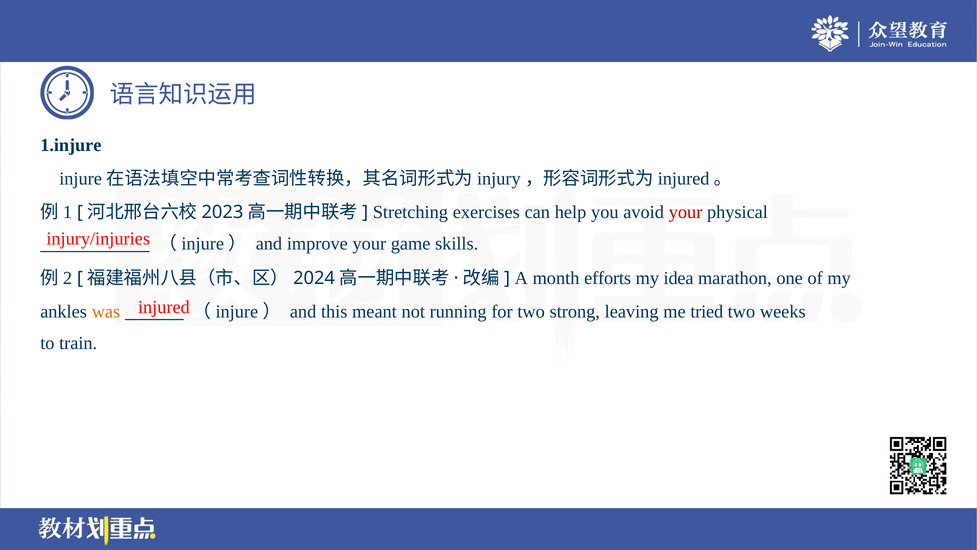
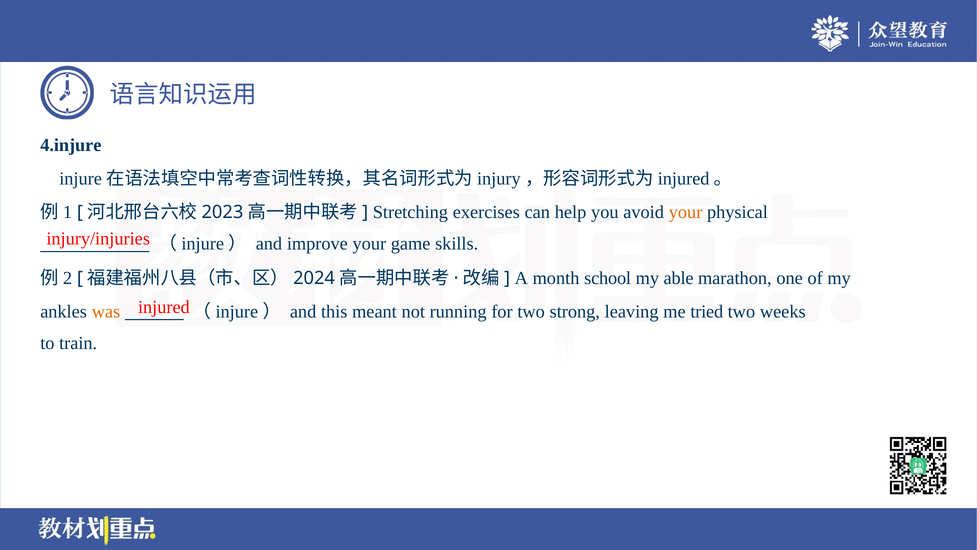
1.injure: 1.injure -> 4.injure (71, 145)
your colour: red -> orange (686, 212)
efforts: efforts -> school (608, 278)
idea: idea -> able (679, 278)
